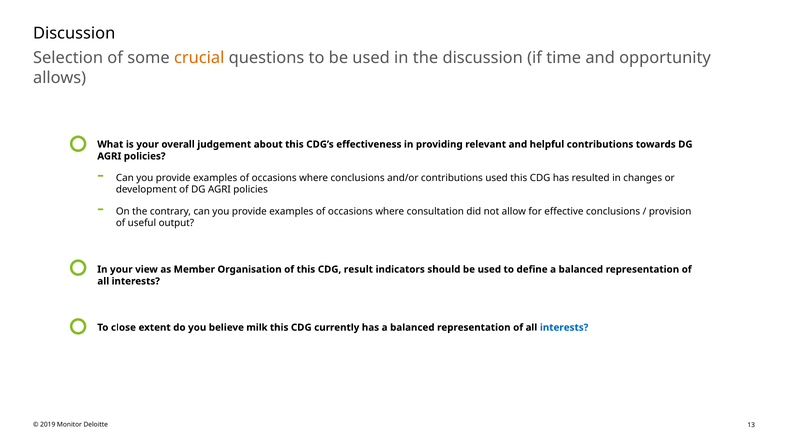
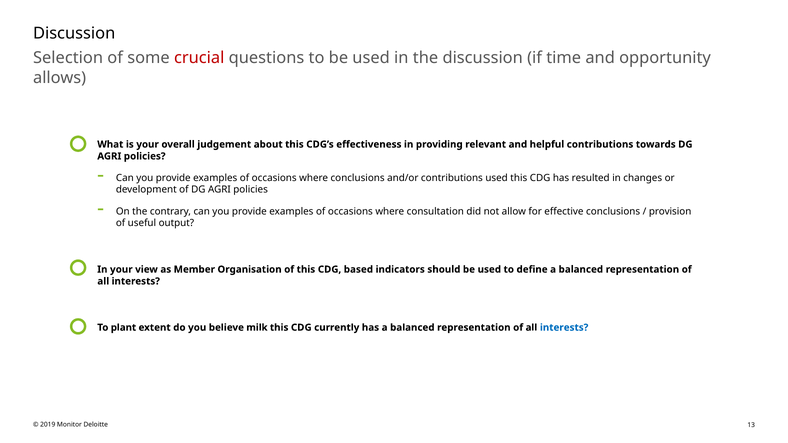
crucial colour: orange -> red (199, 58)
result: result -> based (358, 270)
close: close -> plant (123, 328)
